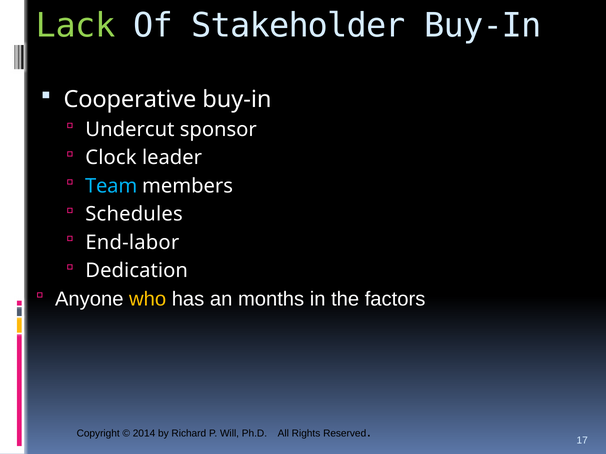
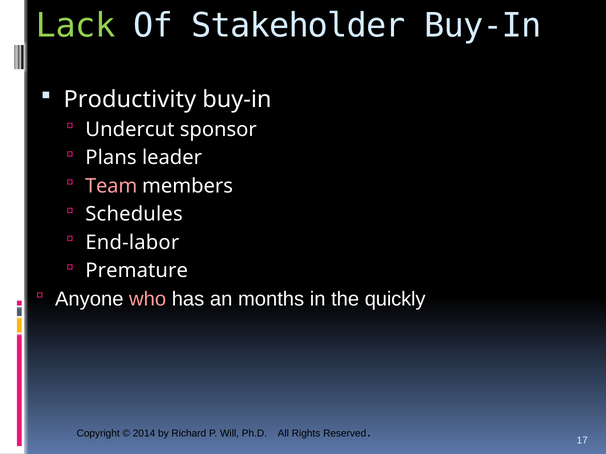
Cooperative: Cooperative -> Productivity (130, 100)
Clock: Clock -> Plans (111, 158)
Team colour: light blue -> pink (111, 186)
Dedication: Dedication -> Premature (137, 271)
who colour: yellow -> pink (148, 299)
factors: factors -> quickly (395, 299)
